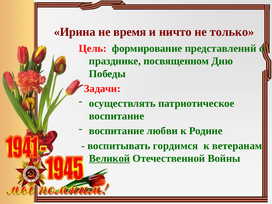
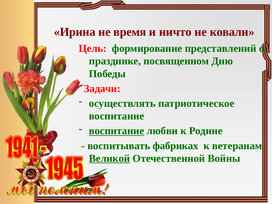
только: только -> ковали (232, 32)
воспитание underline: none -> present (117, 131)
гордимся: гордимся -> фабриках (176, 146)
